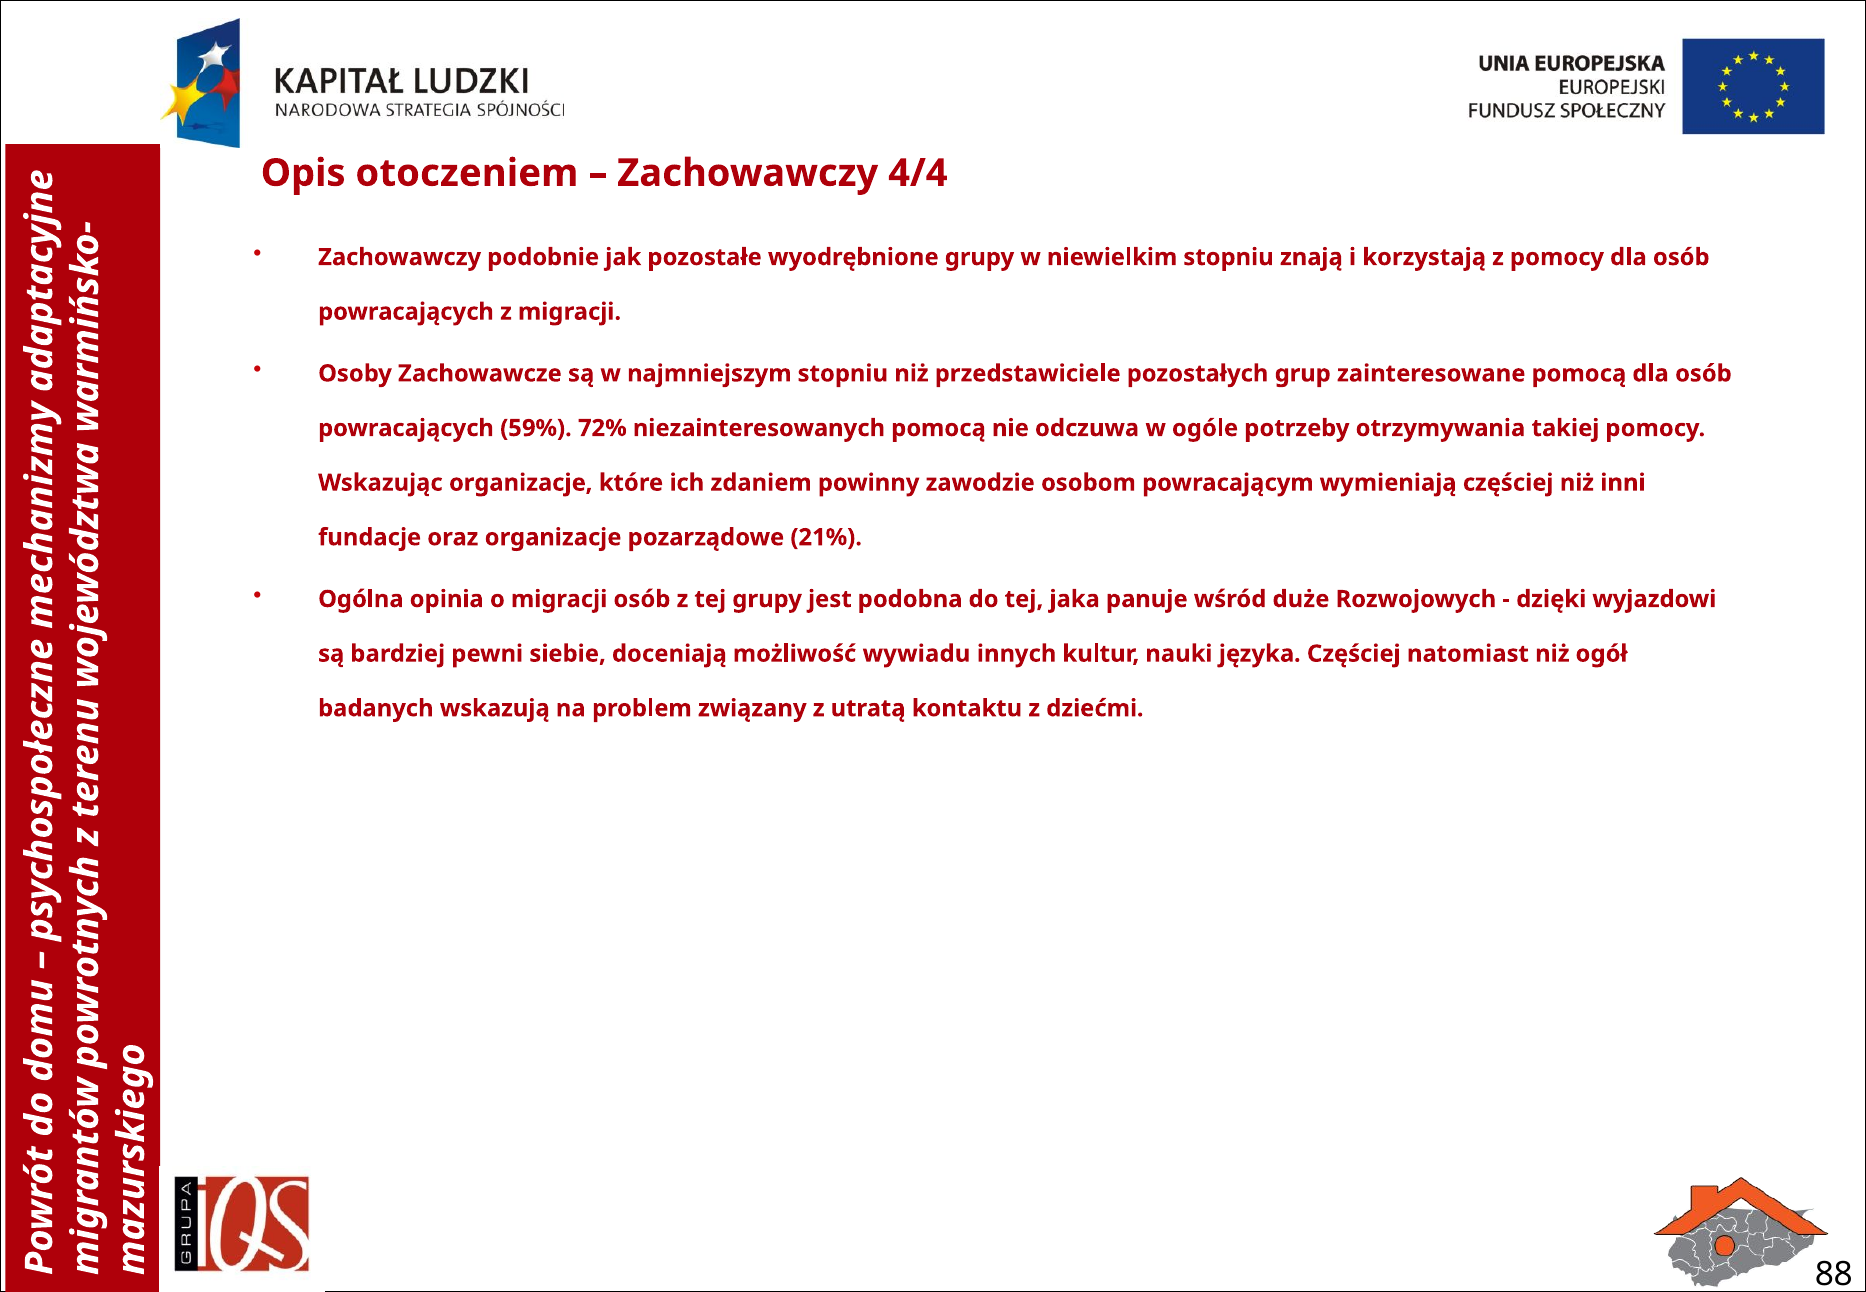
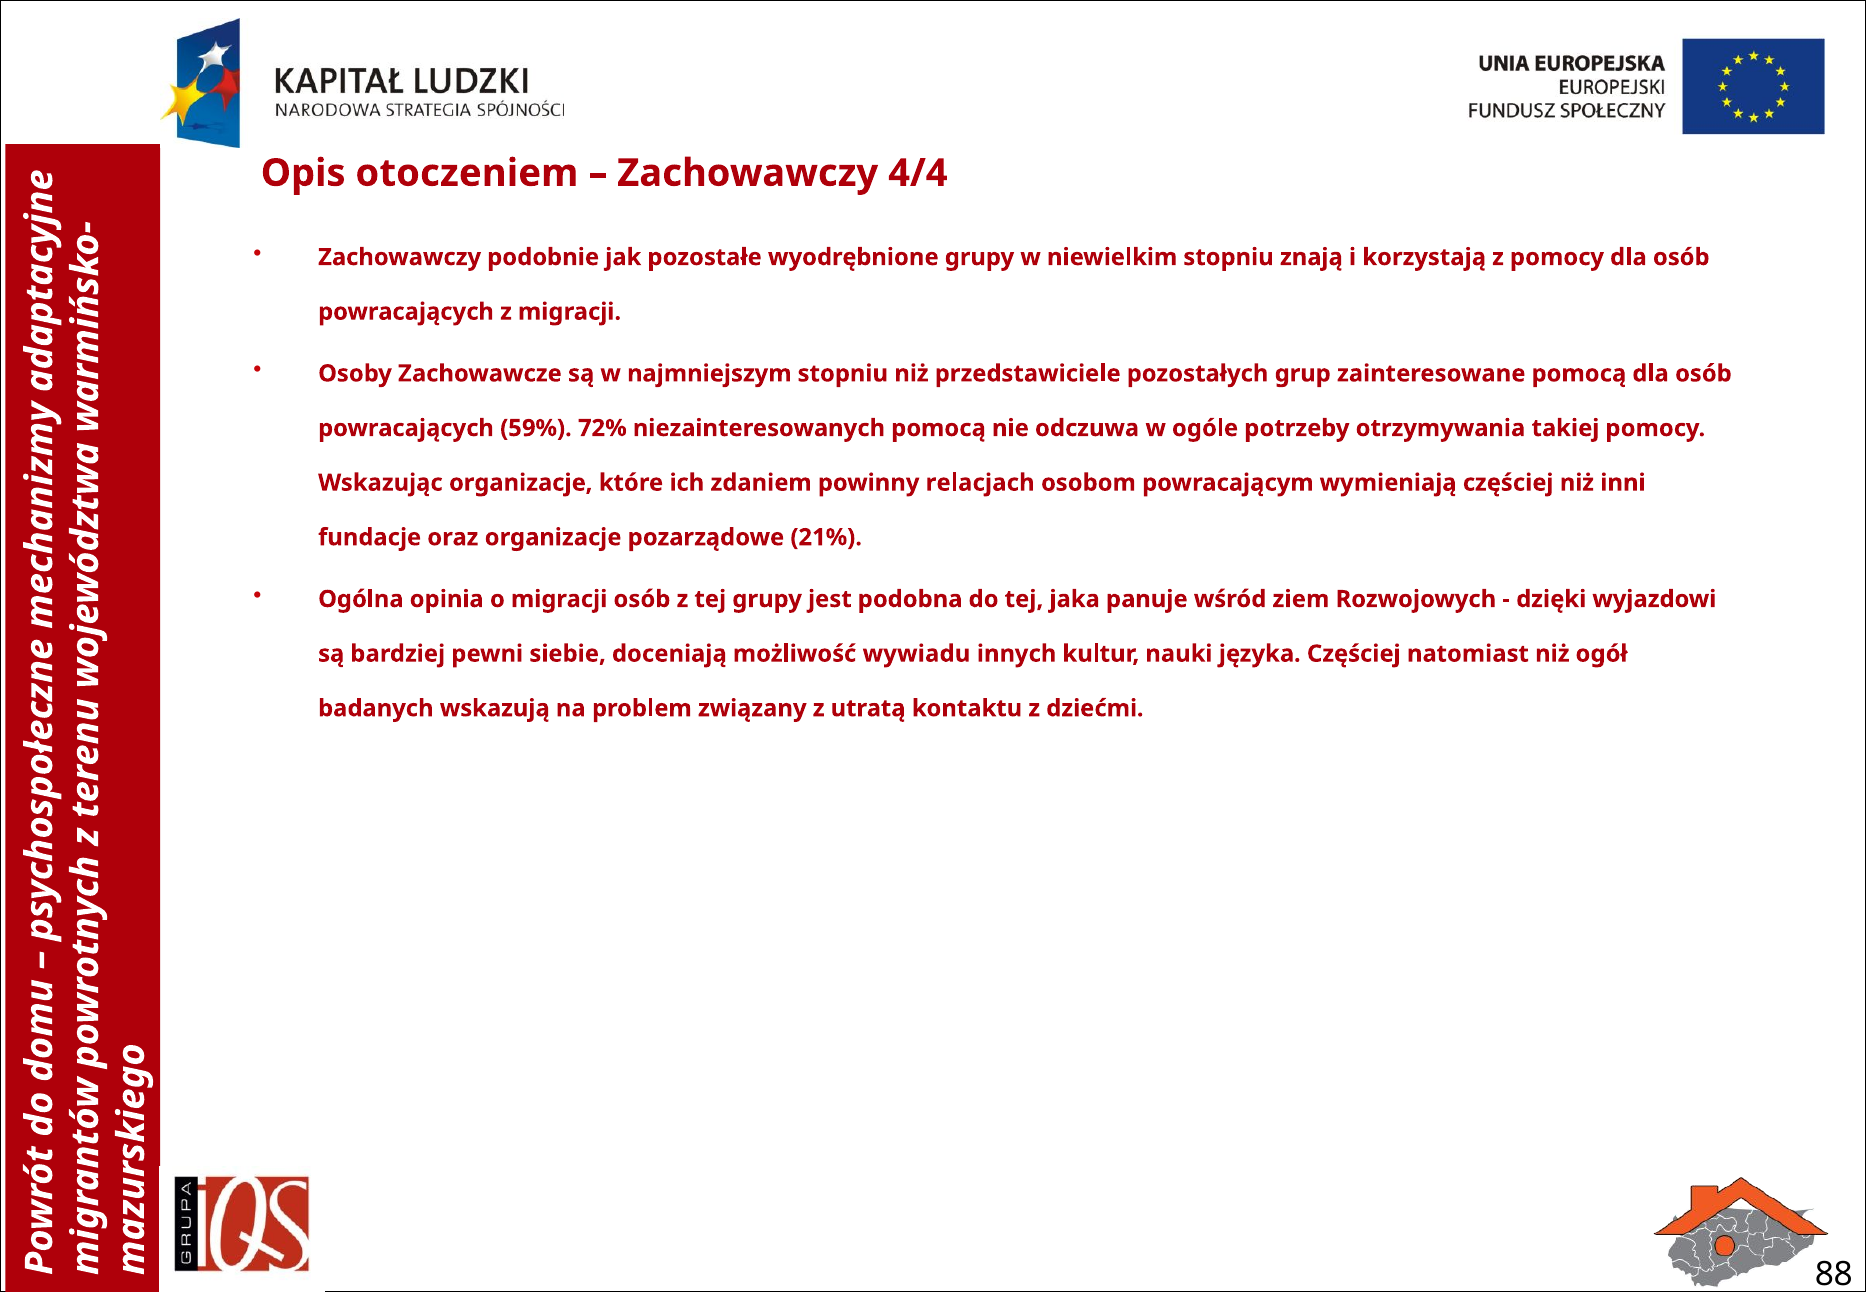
zawodzie: zawodzie -> relacjach (980, 483)
duże: duże -> ziem (1301, 599)
